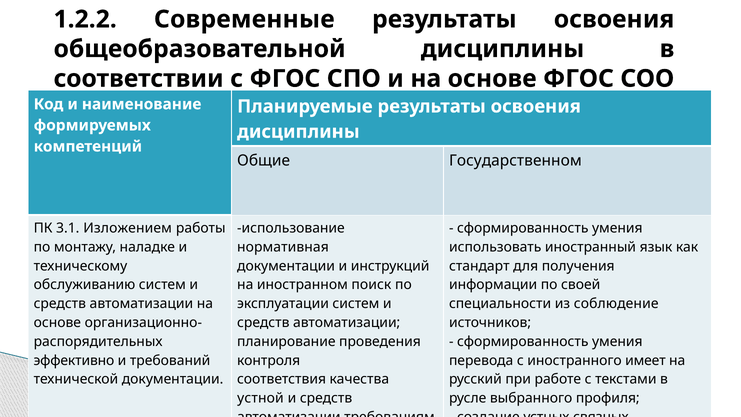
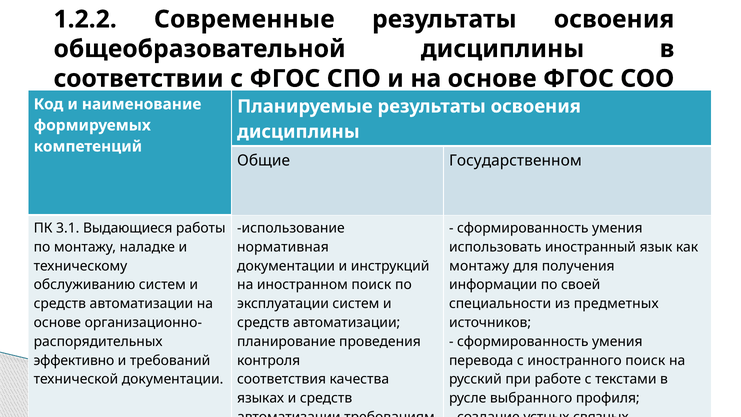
3.1 Изложением: Изложением -> Выдающиеся (128, 228)
стандарт: стандарт -> монтажу (479, 266)
соблюдение: соблюдение -> предметных (616, 304)
иностранного имеет: имеет -> поиск (645, 360)
устной: устной -> языках (261, 398)
